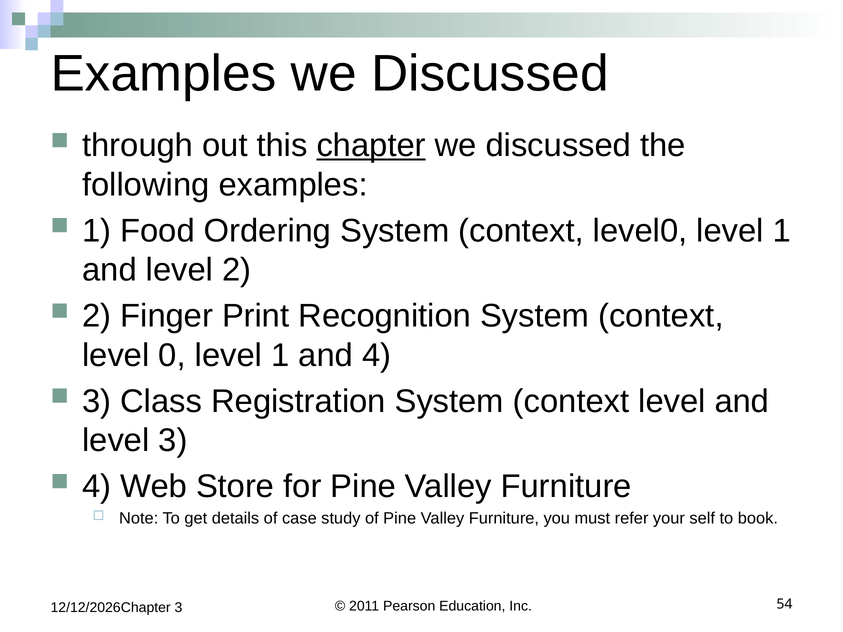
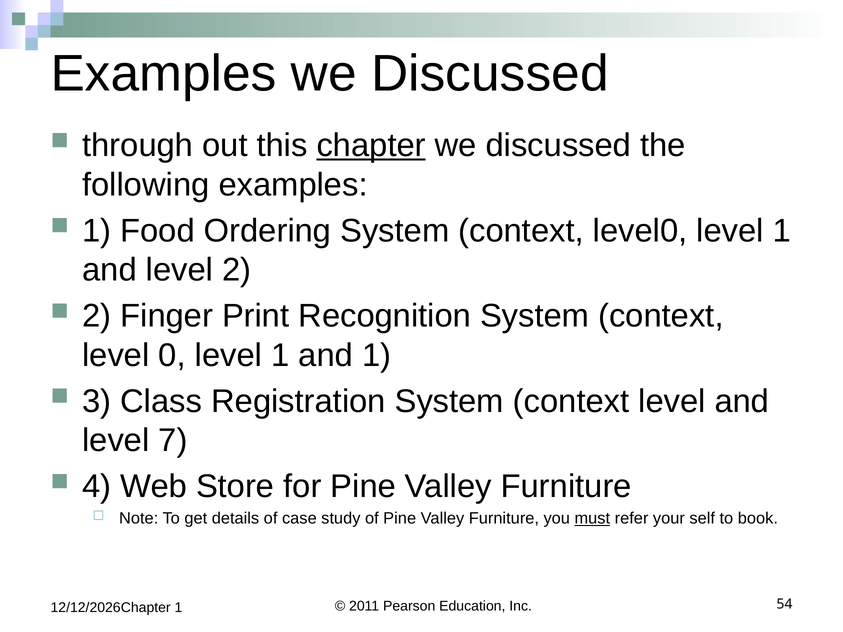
and 4: 4 -> 1 (377, 356)
level 3: 3 -> 7 (173, 441)
must underline: none -> present (592, 518)
3: 3 -> 1 (178, 608)
